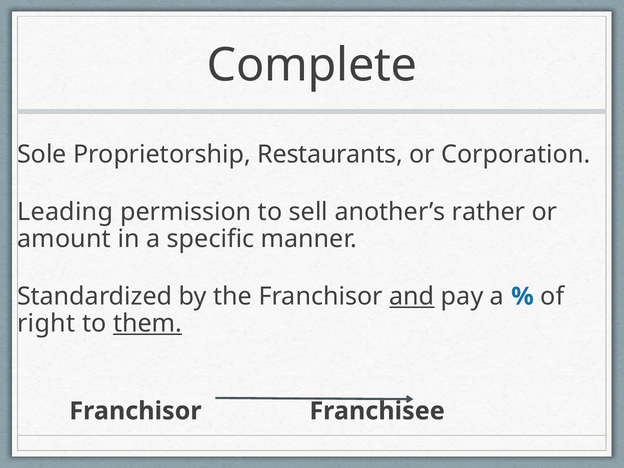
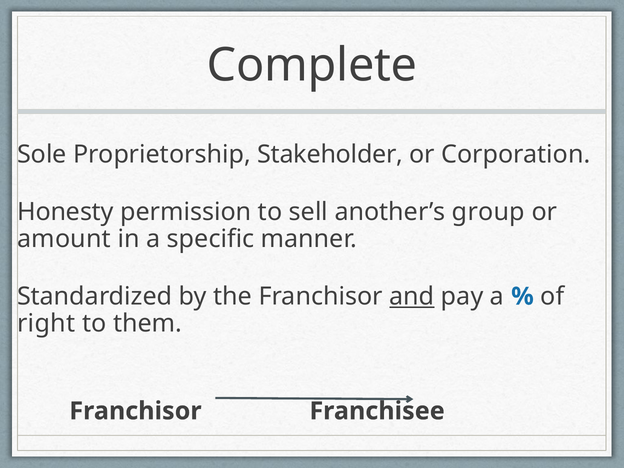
Restaurants: Restaurants -> Stakeholder (330, 155)
Leading: Leading -> Honesty (65, 212)
rather: rather -> group (488, 212)
them underline: present -> none (148, 324)
